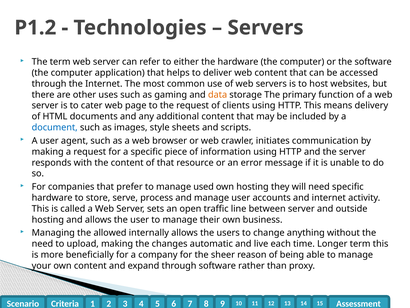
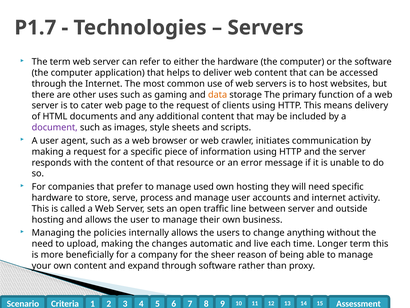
P1.2: P1.2 -> P1.7 (35, 28)
document colour: blue -> purple (55, 127)
allowed: allowed -> policies (110, 233)
